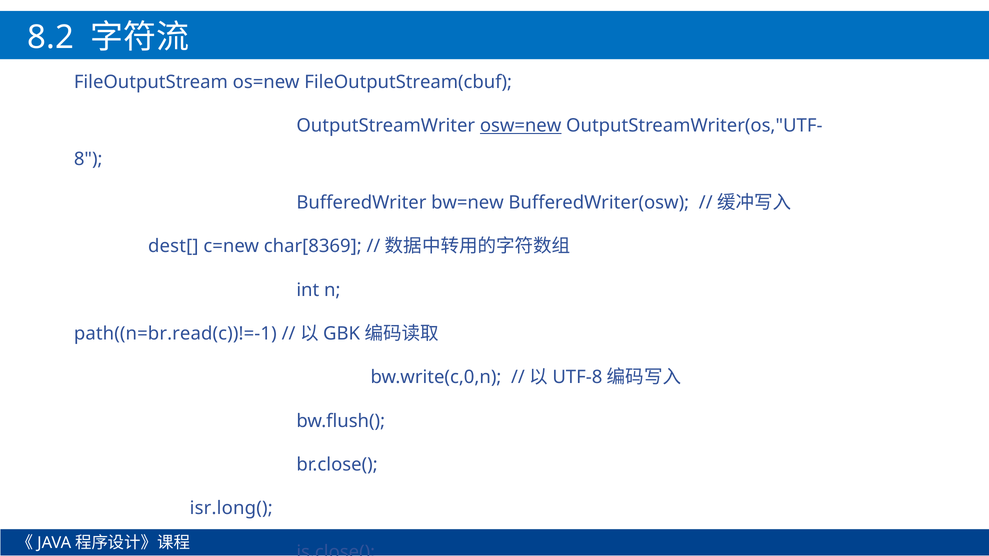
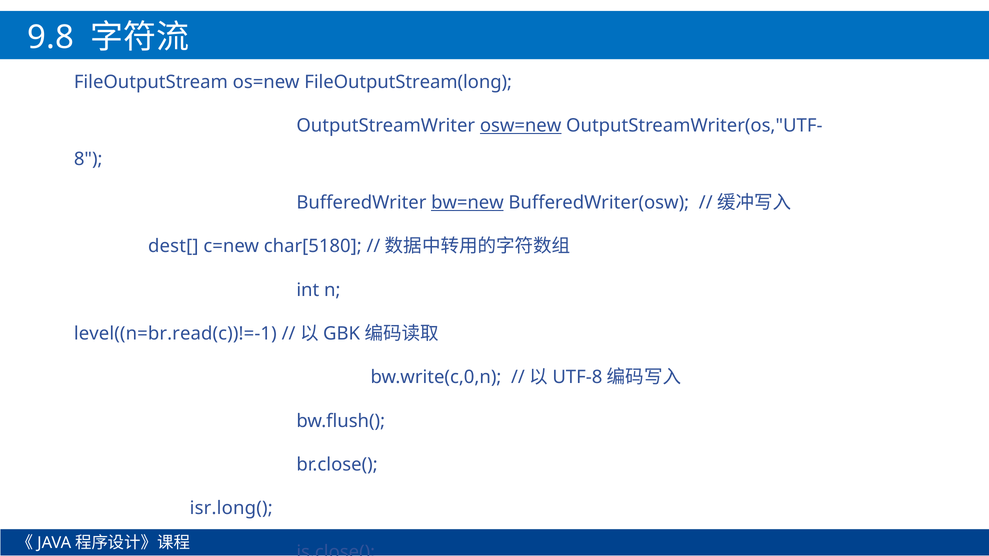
8.2: 8.2 -> 9.8 (51, 37)
FileOutputStream(cbuf: FileOutputStream(cbuf -> FileOutputStream(long (408, 82)
bw=new underline: none -> present (467, 203)
char[8369: char[8369 -> char[5180 (313, 247)
path((n=br.read(c))!=-1: path((n=br.read(c))!=-1 -> level((n=br.read(c))!=-1 (175, 334)
